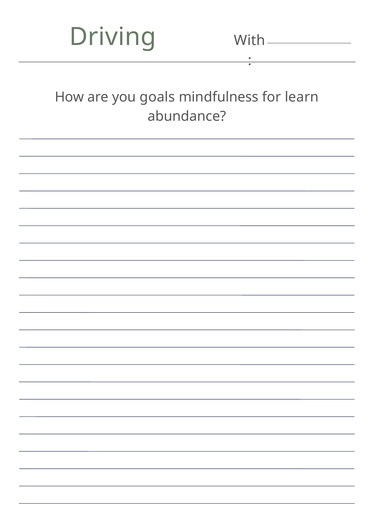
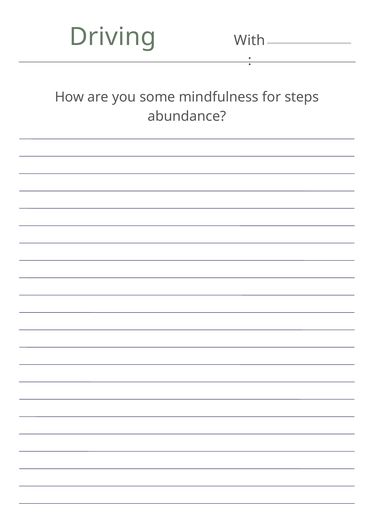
goals: goals -> some (157, 97)
learn: learn -> steps (302, 97)
